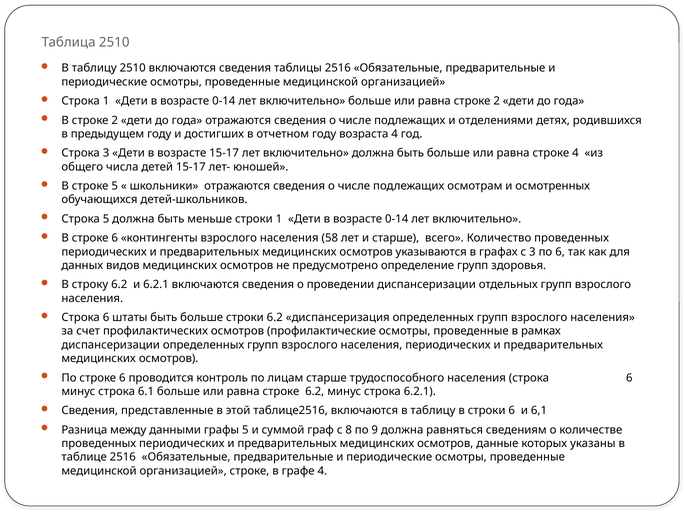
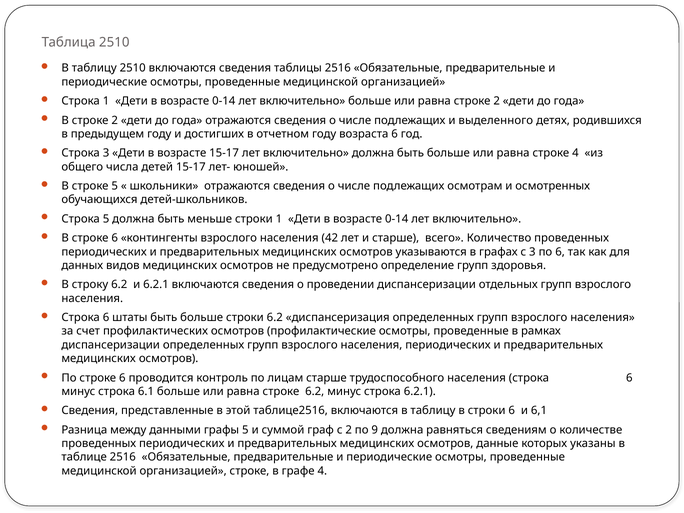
отделениями: отделениями -> выделенного (496, 120)
возраста 4: 4 -> 6 (395, 134)
58: 58 -> 42 (330, 238)
с 8: 8 -> 2 (349, 430)
